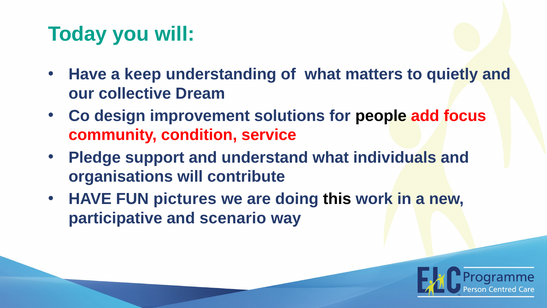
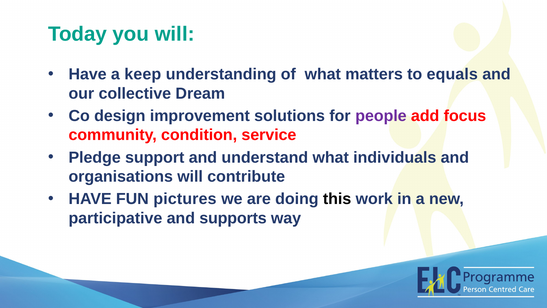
quietly: quietly -> equals (452, 74)
people colour: black -> purple (381, 116)
scenario: scenario -> supports (233, 218)
